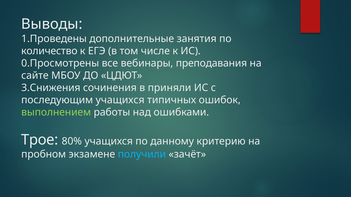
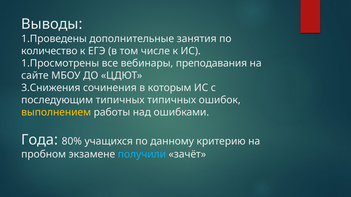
0.Просмотрены: 0.Просмотрены -> 1.Просмотрены (60, 63)
приняли: приняли -> которым (170, 88)
последующим учащихся: учащихся -> типичных (120, 100)
выполнением colour: light green -> yellow (56, 113)
Трое: Трое -> Года (40, 140)
